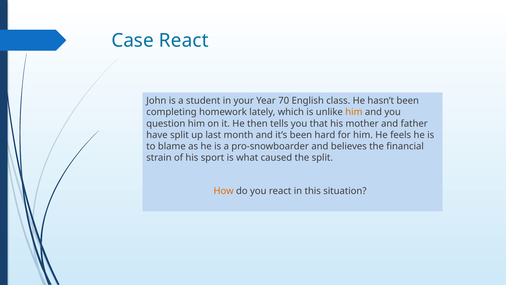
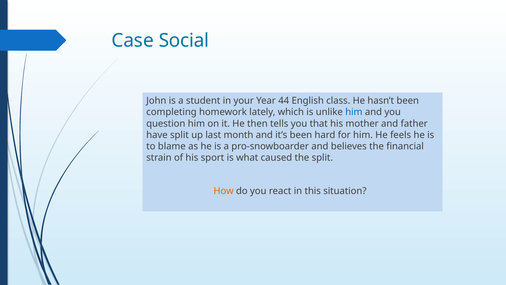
Case React: React -> Social (184, 41)
70: 70 -> 44 (284, 101)
him colour: orange -> blue (354, 112)
